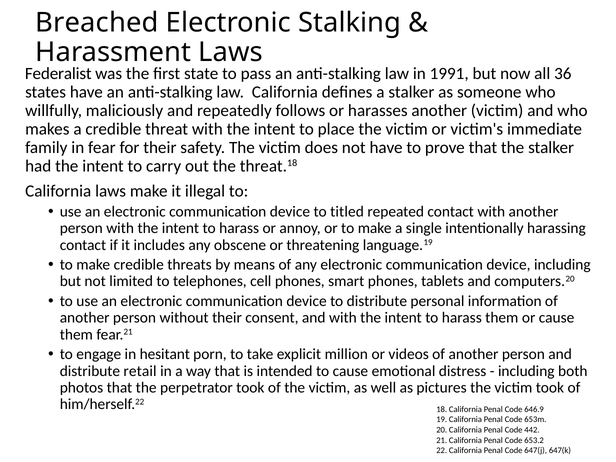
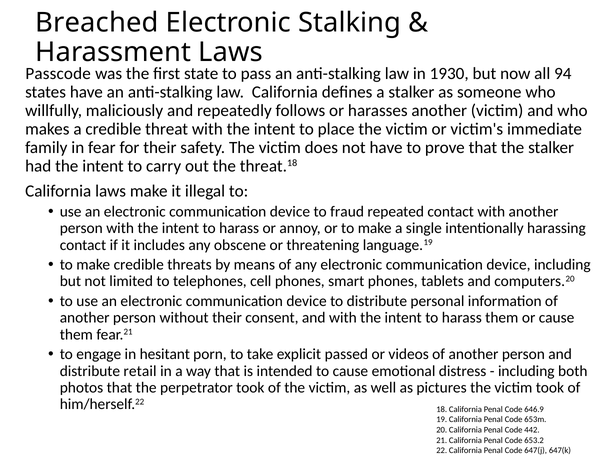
Federalist: Federalist -> Passcode (58, 74)
1991: 1991 -> 1930 (449, 74)
36: 36 -> 94 (563, 74)
titled: titled -> fraud (347, 212)
million: million -> passed (346, 354)
